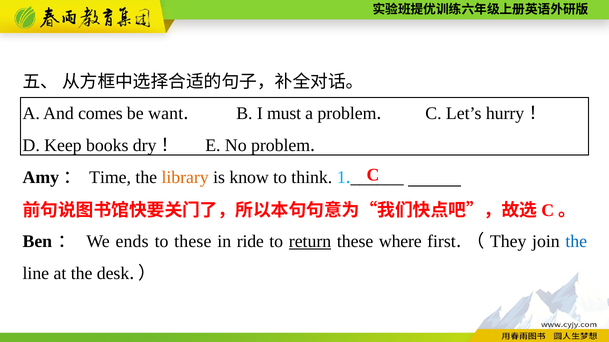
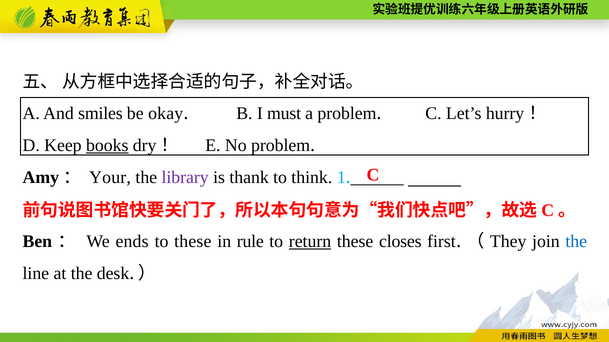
comes: comes -> smiles (100, 114)
want: want -> okay (166, 114)
books underline: none -> present (107, 146)
Time: Time -> Your (110, 178)
library colour: orange -> purple (185, 178)
know: know -> thank (249, 178)
ride: ride -> rule (250, 242)
where: where -> closes (400, 242)
